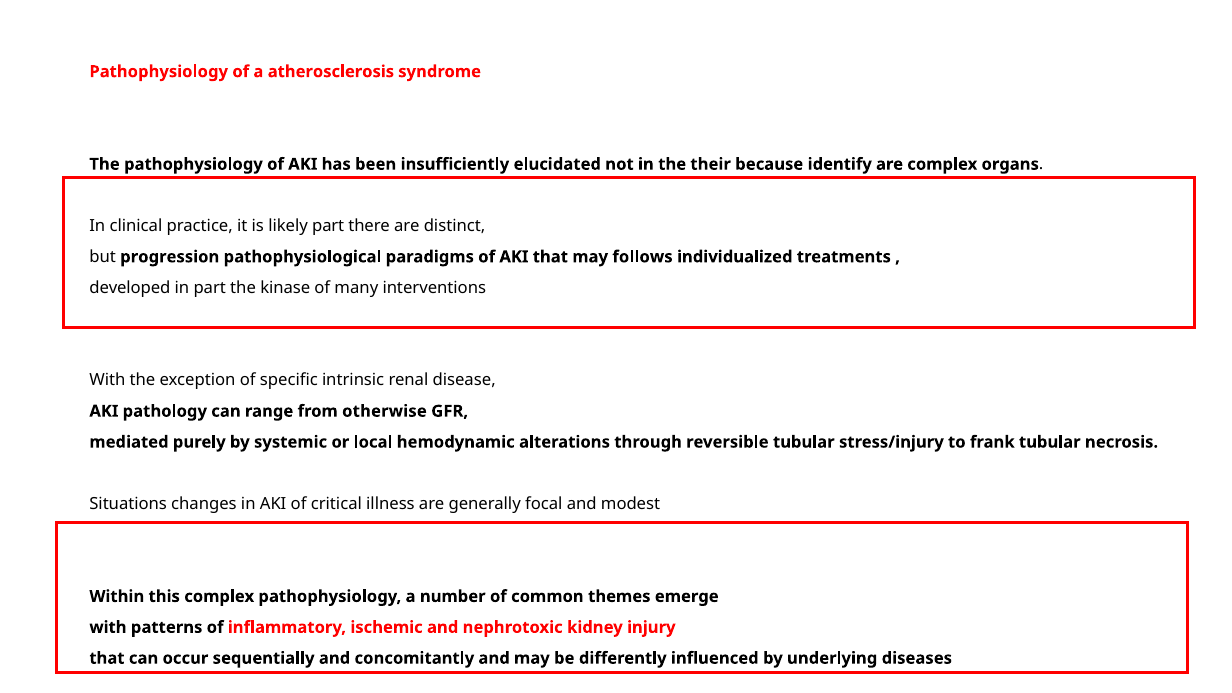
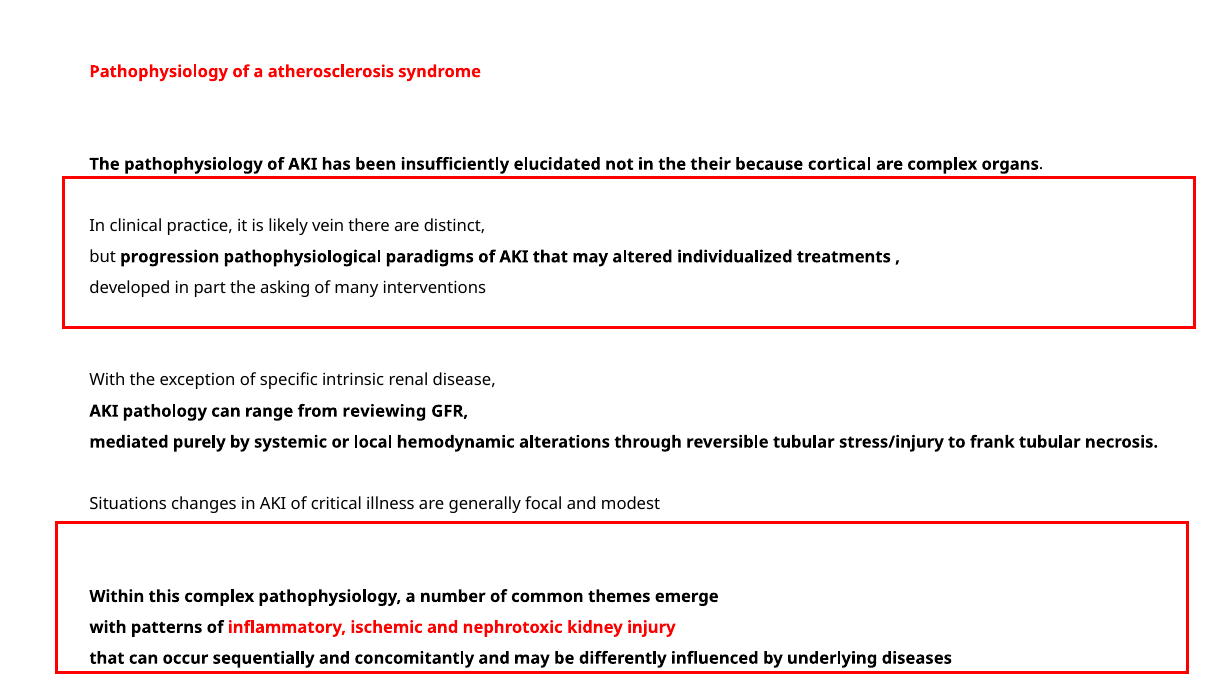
identify: identify -> cortical (840, 164)
likely part: part -> vein (328, 226)
follows: follows -> altered (642, 257)
kinase: kinase -> asking (285, 288)
otherwise: otherwise -> reviewing (384, 411)
